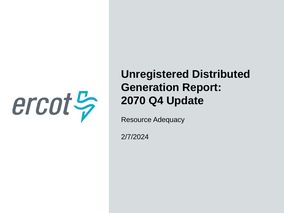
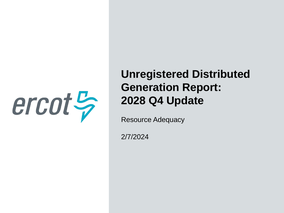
2070: 2070 -> 2028 (133, 101)
